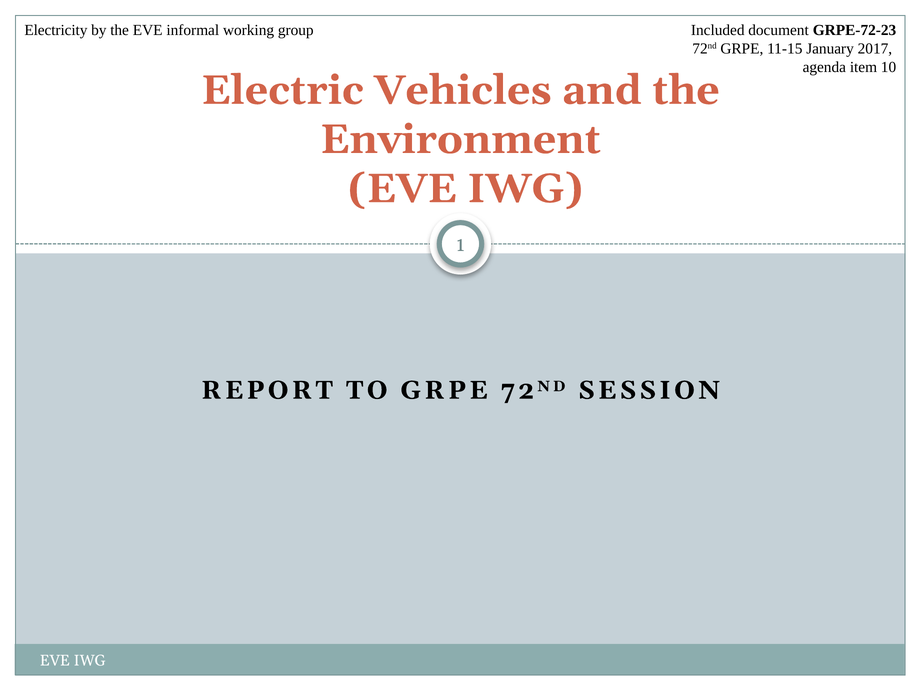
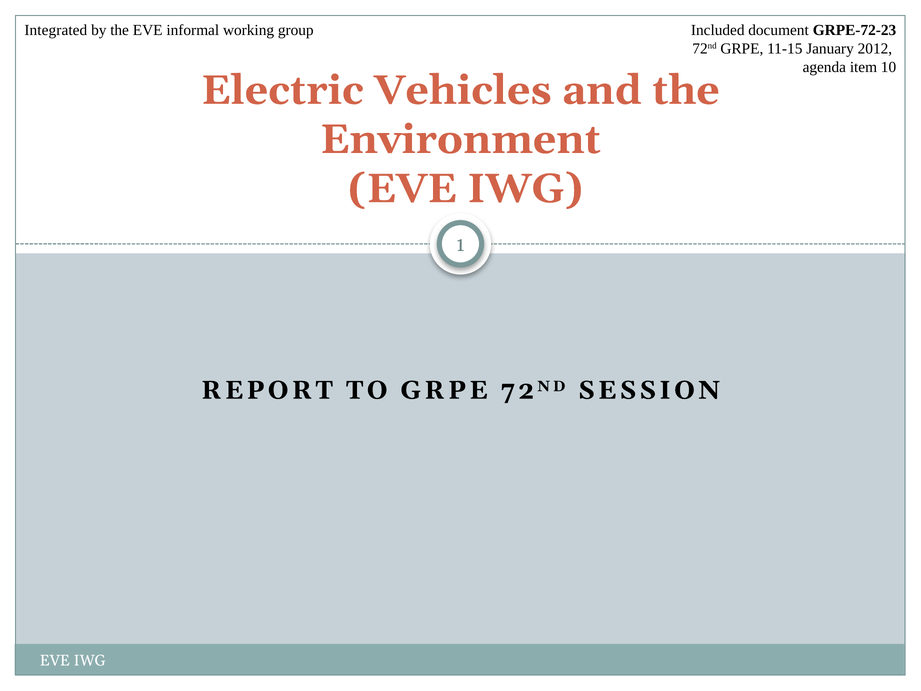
Electricity: Electricity -> Integrated (56, 30)
2017: 2017 -> 2012 (875, 49)
